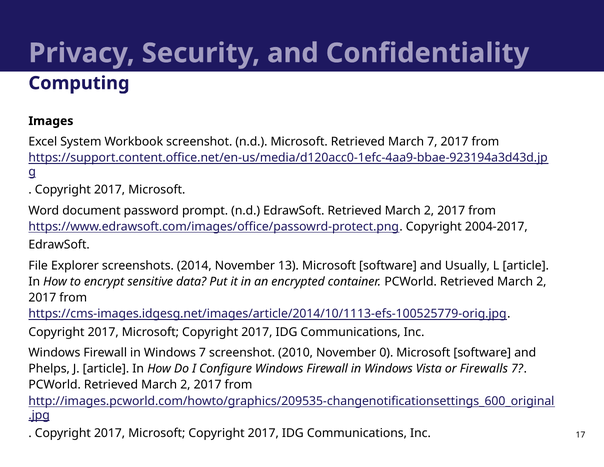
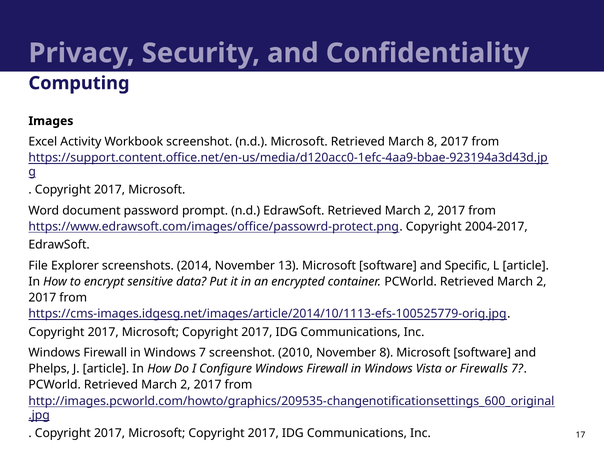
System: System -> Activity (81, 142)
March 7: 7 -> 8 (432, 142)
Usually: Usually -> Specific (467, 265)
November 0: 0 -> 8 (386, 352)
